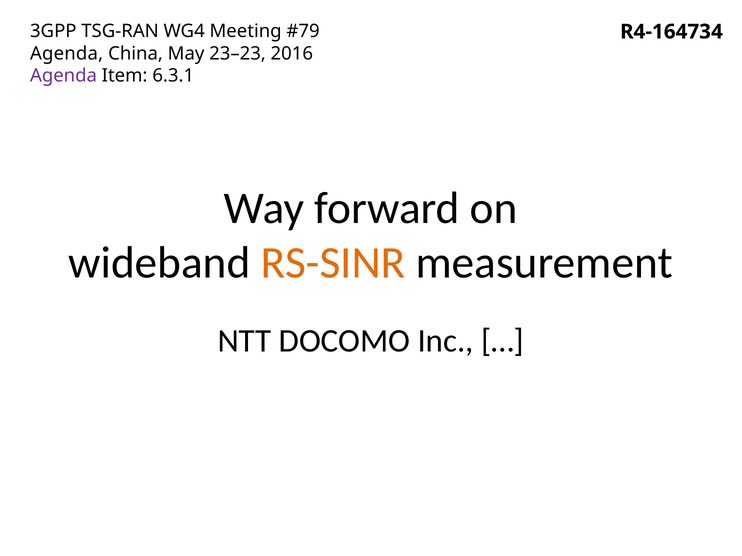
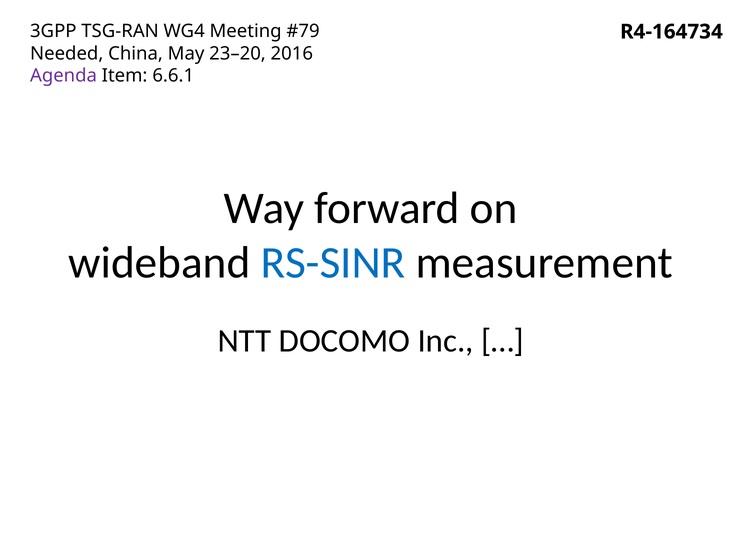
Agenda: Agenda -> Needed (67, 54)
23–23: 23–23 -> 23–20 (238, 54)
6.3.1: 6.3.1 -> 6.6.1 (173, 76)
RS-SINR colour: orange -> blue (333, 263)
